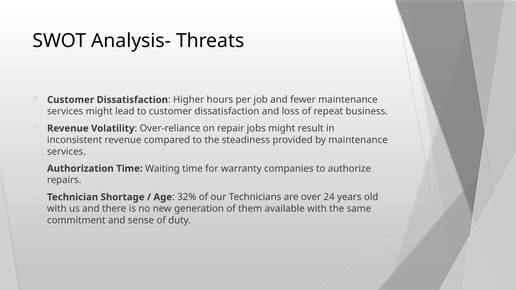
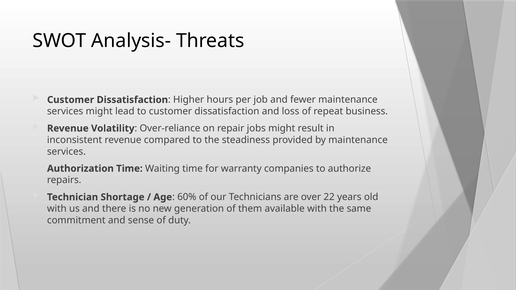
32%: 32% -> 60% (187, 197)
24: 24 -> 22 (329, 197)
